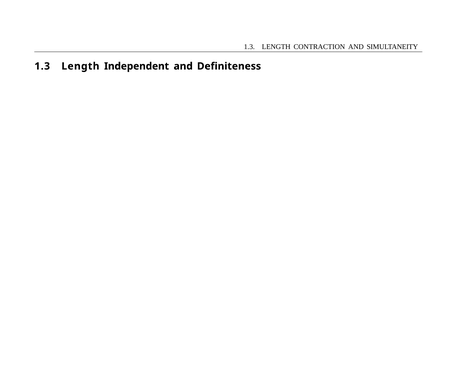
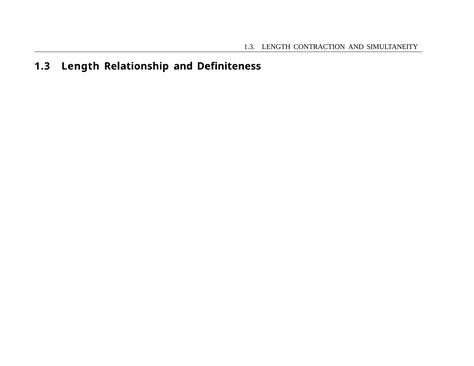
Independent: Independent -> Relationship (136, 66)
